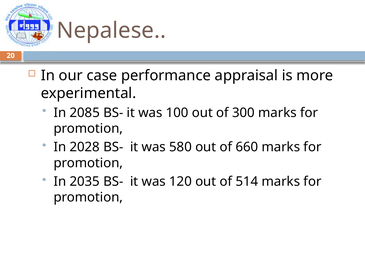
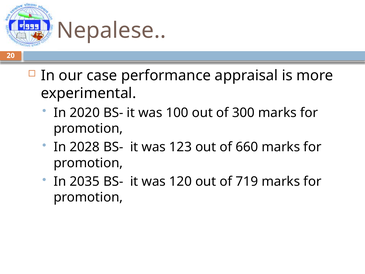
2085: 2085 -> 2020 (85, 113)
580: 580 -> 123 (180, 147)
514: 514 -> 719 (247, 181)
